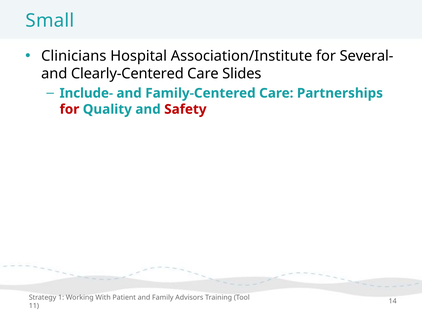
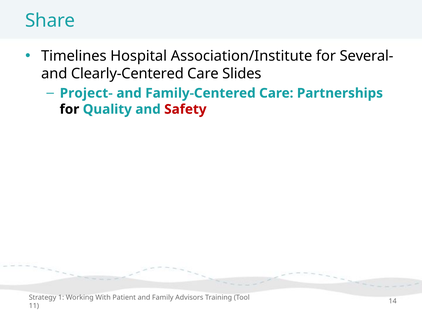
Small: Small -> Share (50, 21)
Clinicians: Clinicians -> Timelines (74, 56)
Include-: Include- -> Project- (86, 93)
for colour: red -> black (69, 109)
